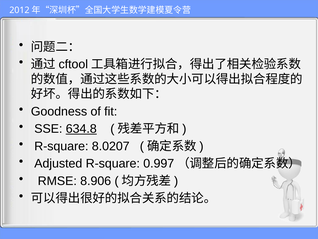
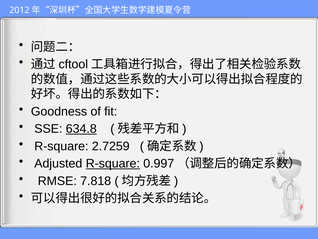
8.0207: 8.0207 -> 2.7259 (111, 146)
R-square underline: none -> present (113, 163)
8.906: 8.906 -> 7.818 (96, 181)
